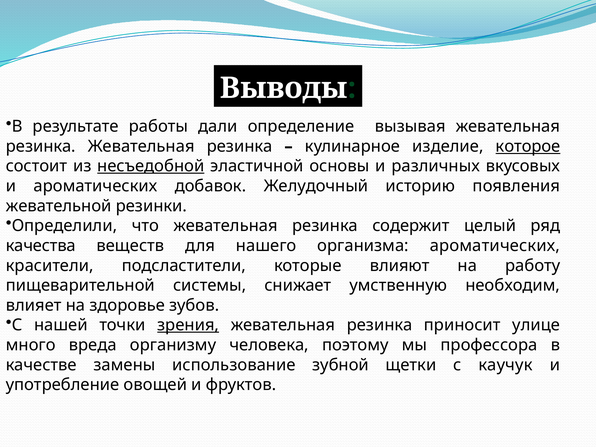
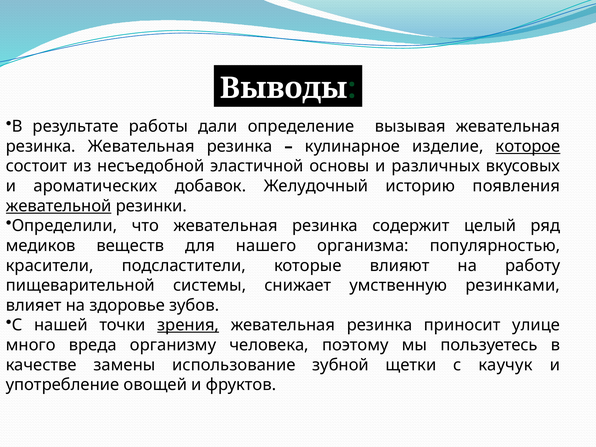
несъедобной underline: present -> none (151, 166)
жевательной underline: none -> present (59, 206)
качества: качества -> медиков (41, 246)
организма ароматических: ароматических -> популярностью (495, 246)
необходим: необходим -> резинками (513, 285)
профессора: профессора -> пользуетесь (489, 345)
